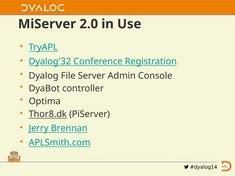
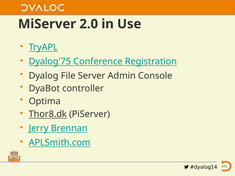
Dyalog'32: Dyalog'32 -> Dyalog'75 (50, 62)
